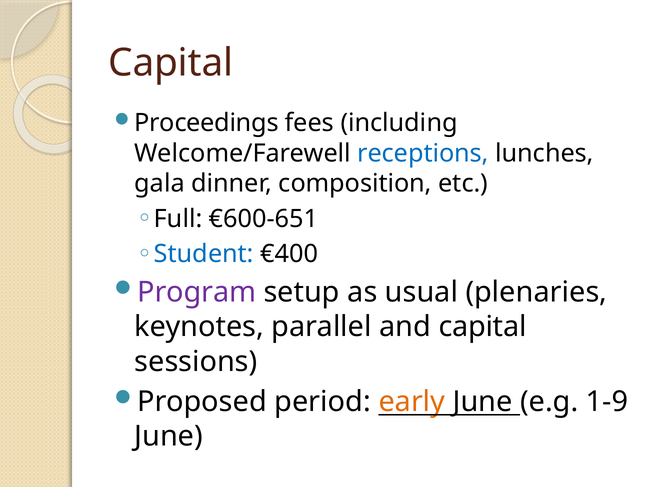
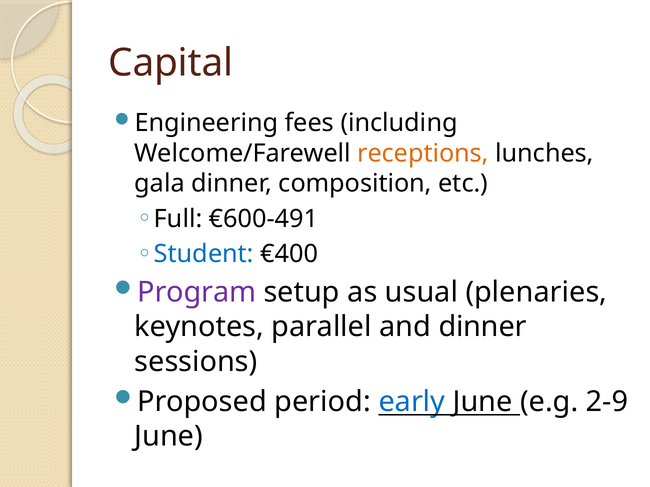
Proceedings: Proceedings -> Engineering (206, 123)
receptions colour: blue -> orange (423, 153)
€600-651: €600-651 -> €600-491 (264, 219)
and capital: capital -> dinner (483, 327)
early colour: orange -> blue (412, 402)
1-9: 1-9 -> 2-9 (607, 402)
